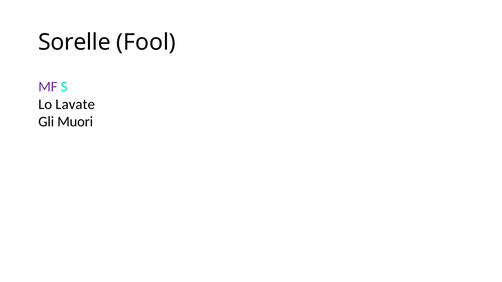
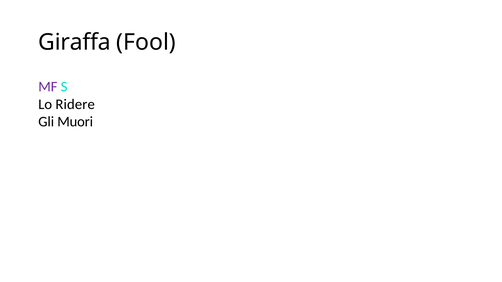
Sorelle: Sorelle -> Giraffa (74, 42)
Lavate: Lavate -> Ridere (75, 104)
